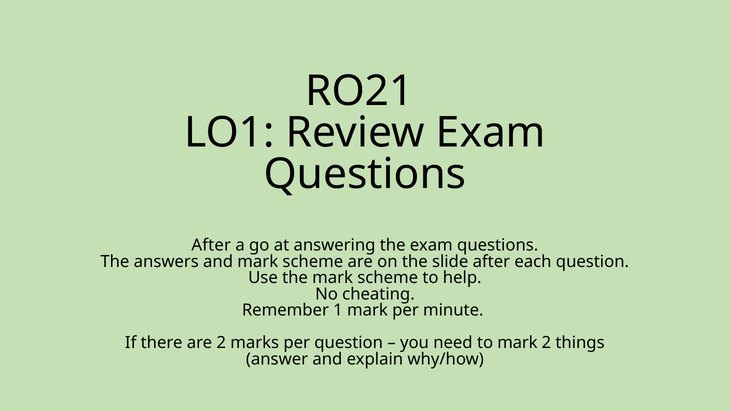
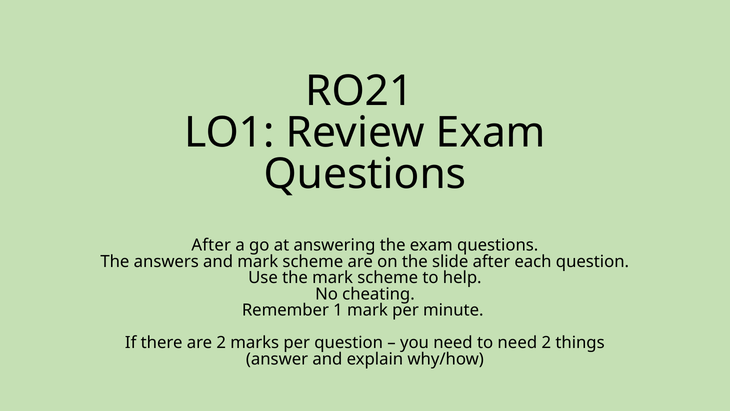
to mark: mark -> need (517, 343)
